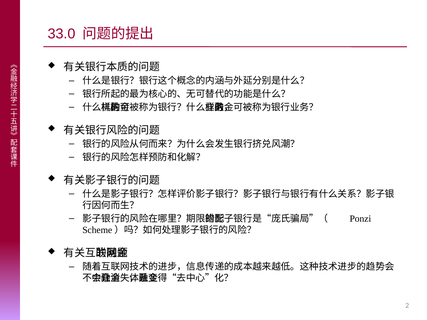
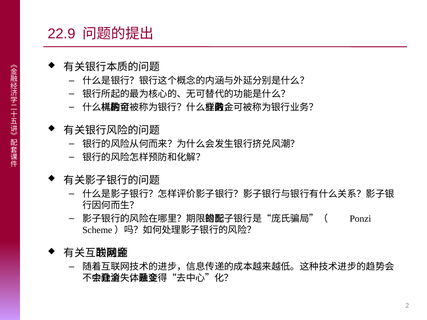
33.0: 33.0 -> 22.9 (61, 34)
